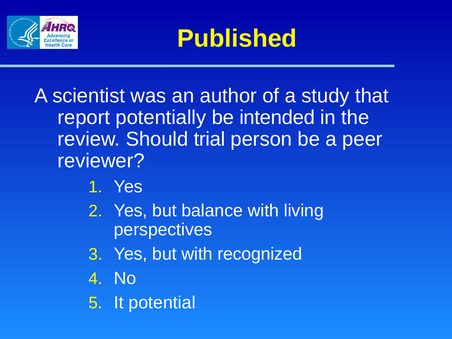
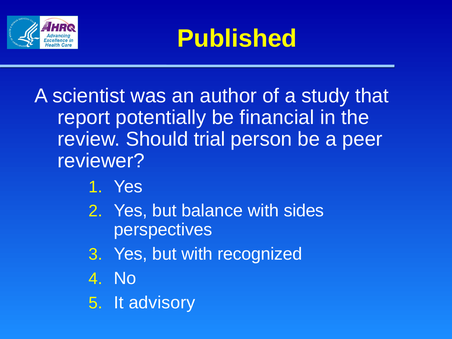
intended: intended -> financial (277, 118)
living: living -> sides (304, 211)
potential: potential -> advisory (162, 303)
